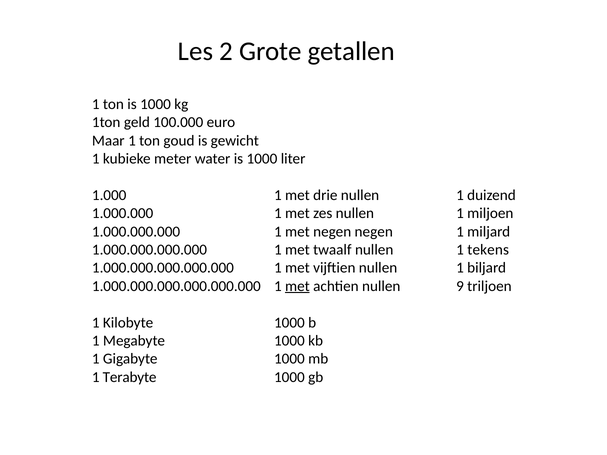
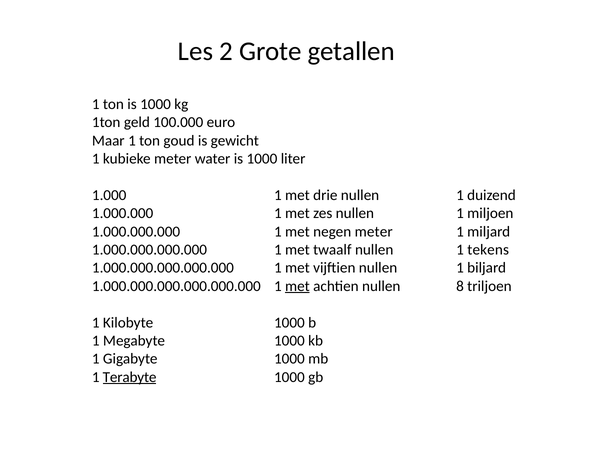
negen negen: negen -> meter (374, 232)
9: 9 -> 8 (460, 286)
Terabyte underline: none -> present (130, 377)
